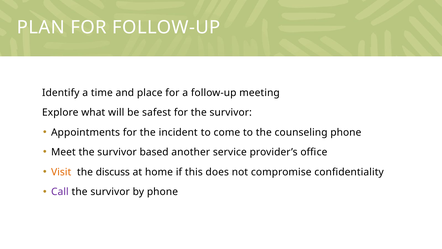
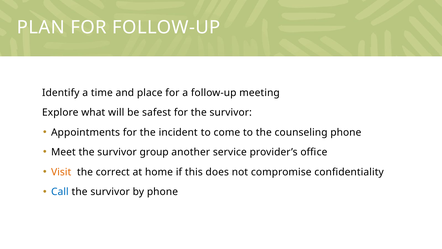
based: based -> group (154, 152)
discuss: discuss -> correct (113, 172)
Call colour: purple -> blue (60, 192)
